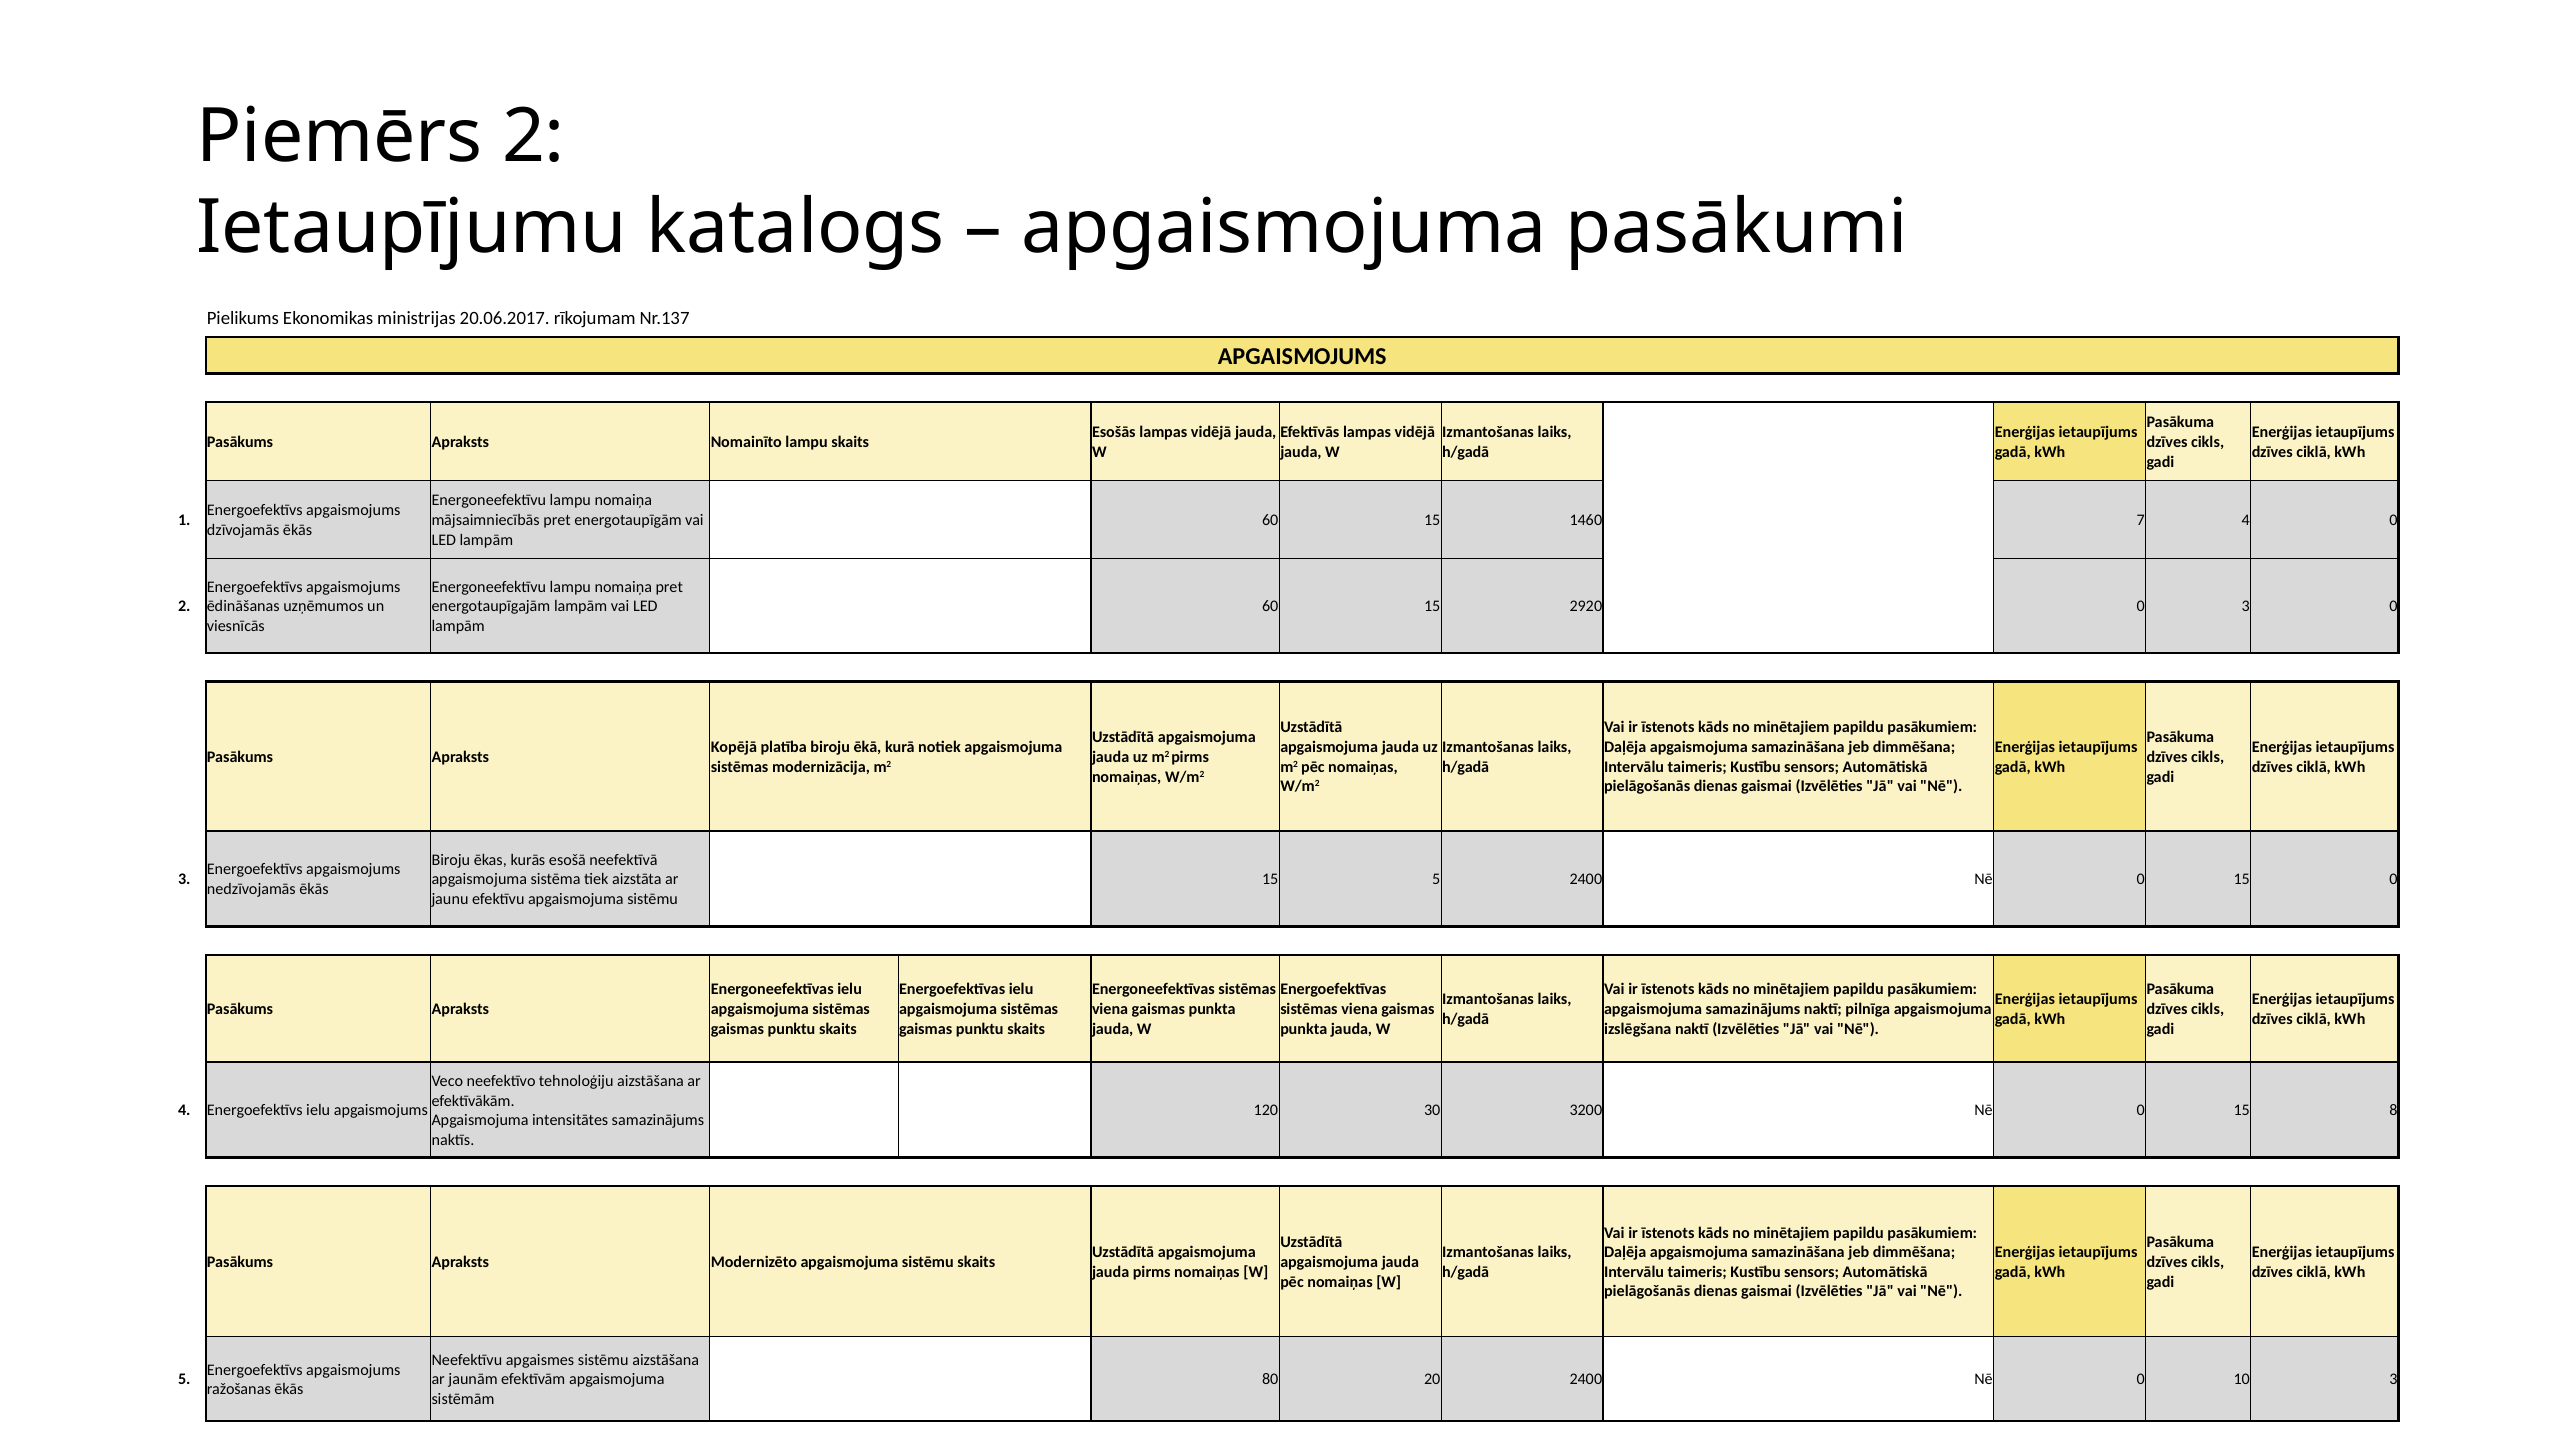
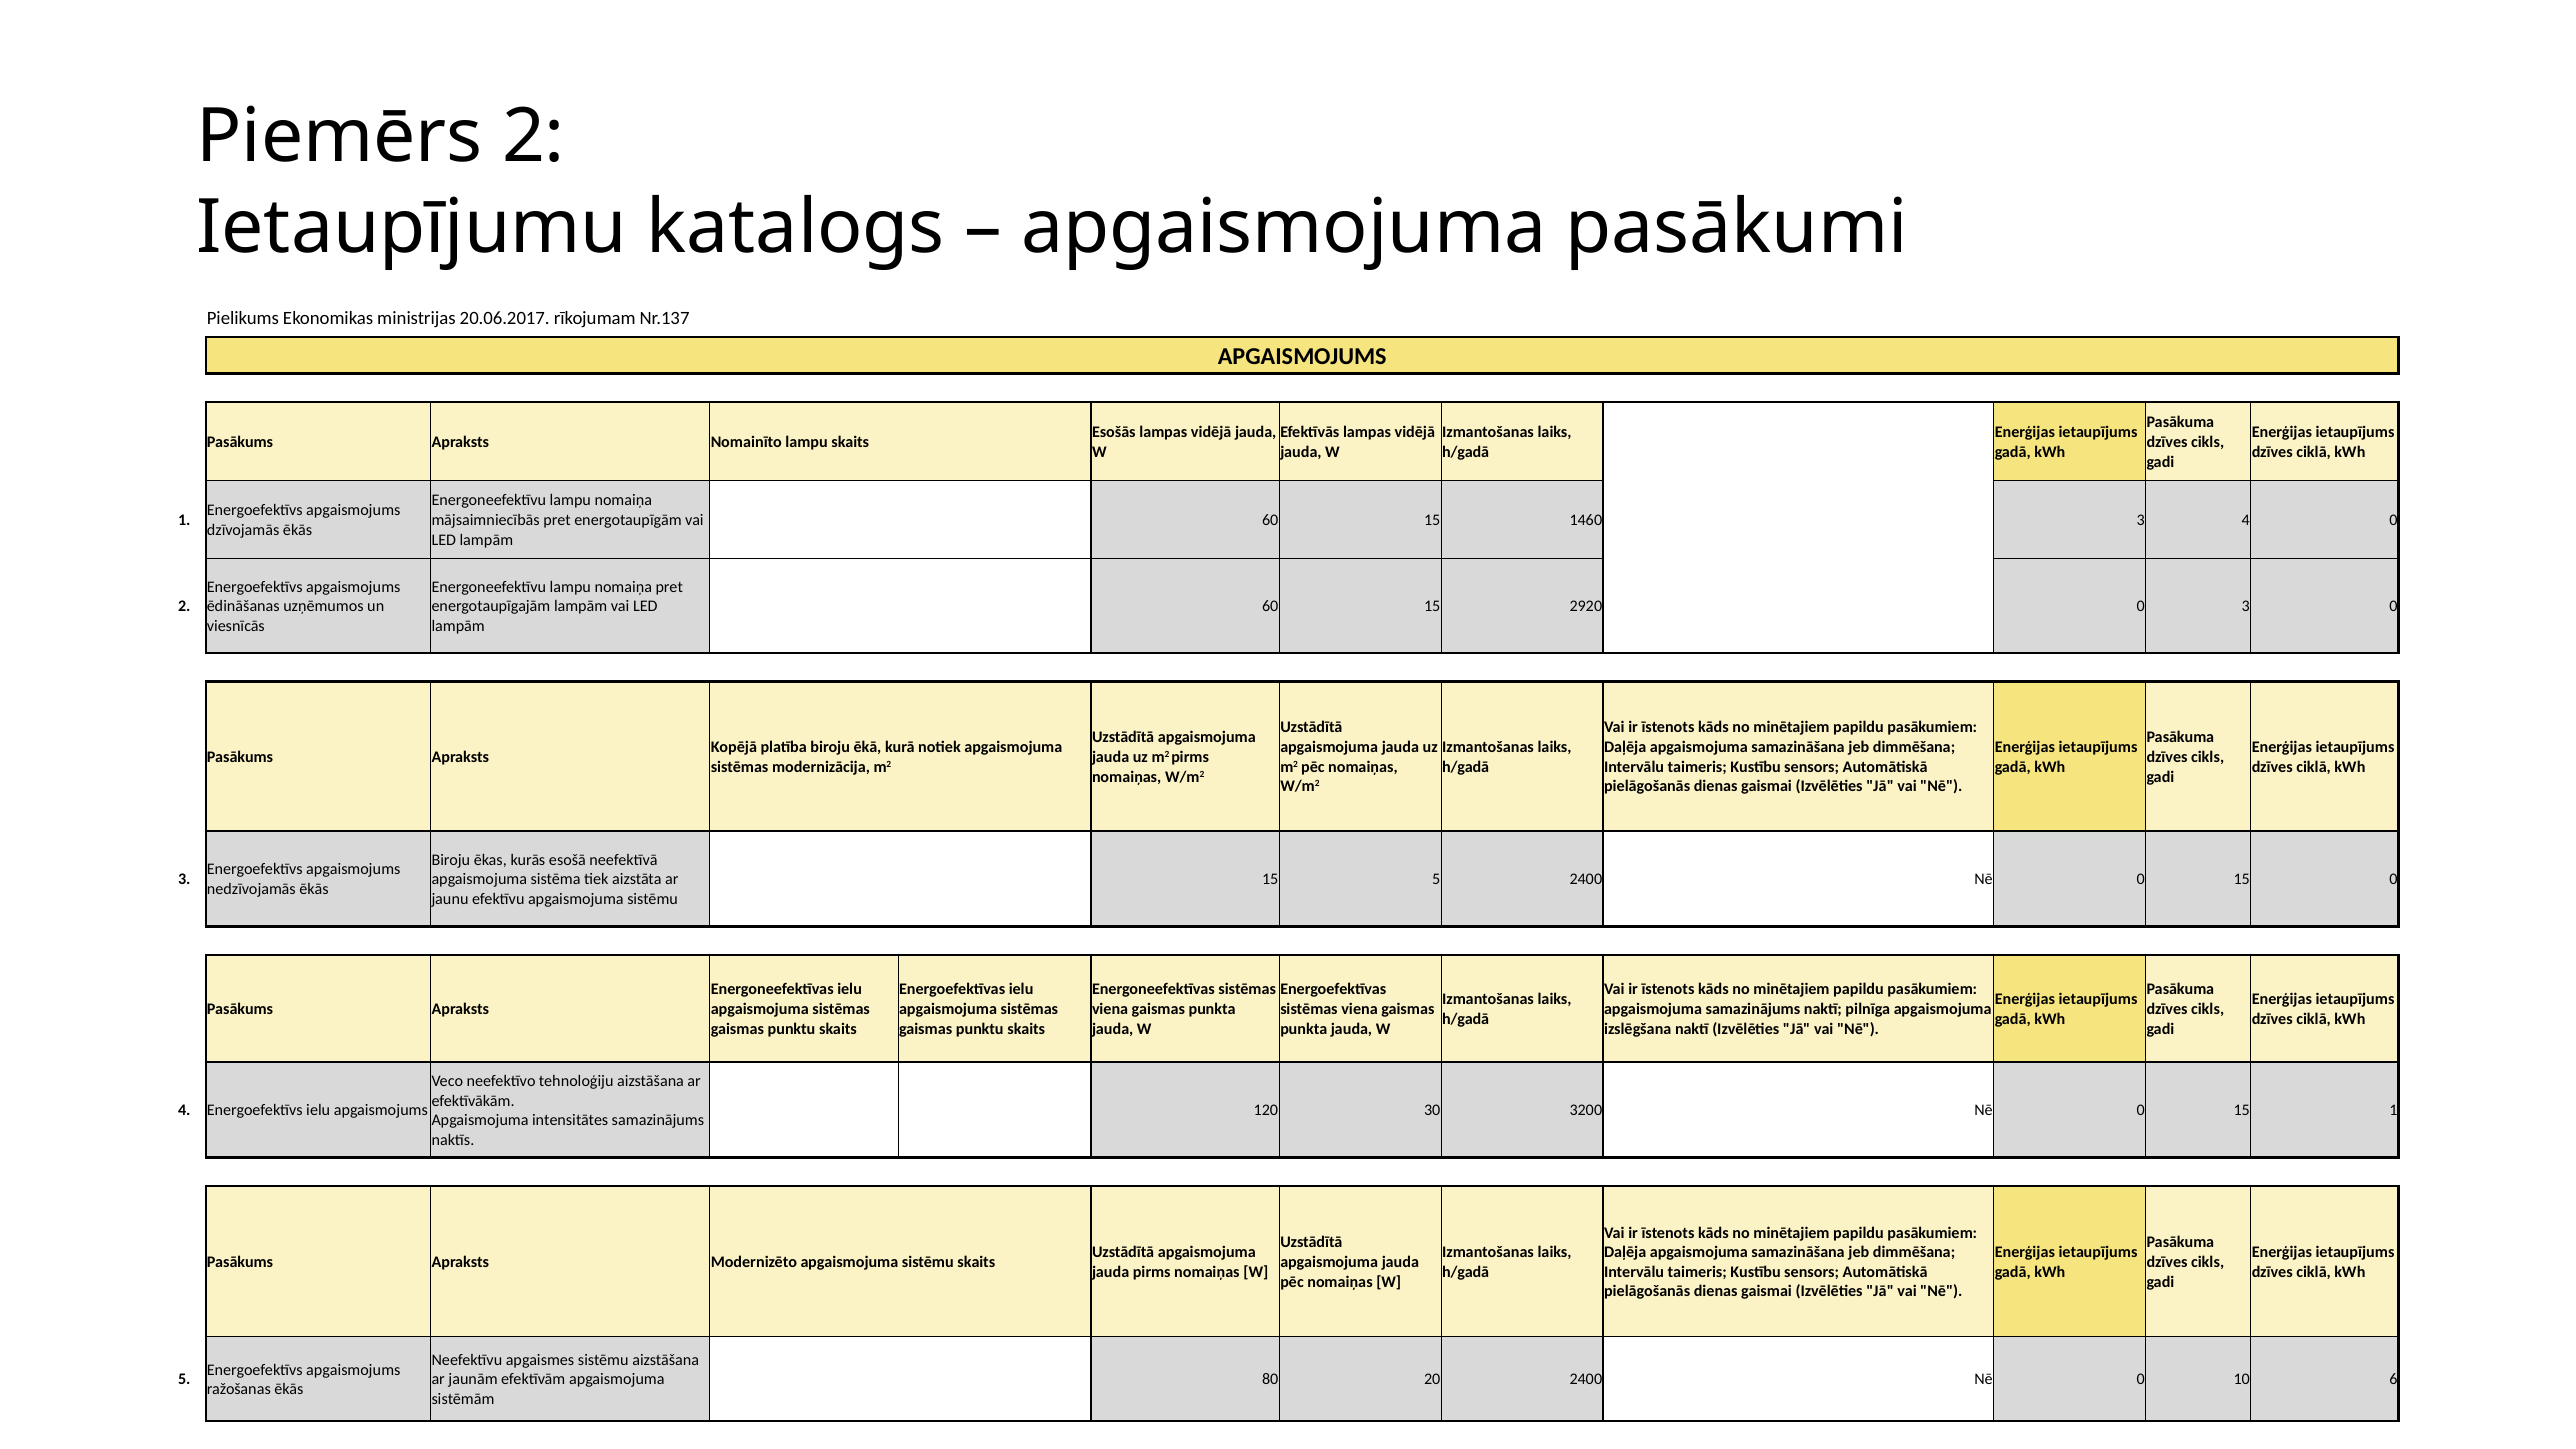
1460 7: 7 -> 3 (2141, 520)
15 8: 8 -> 1 (2393, 1111)
10 3: 3 -> 6 (2393, 1380)
